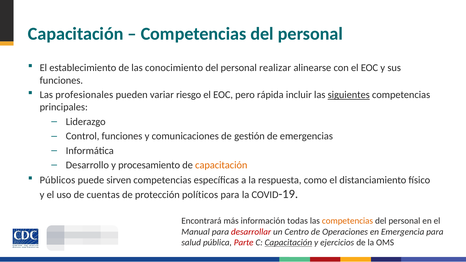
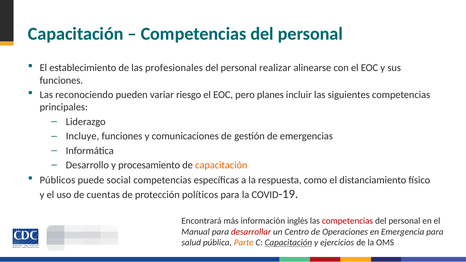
conocimiento: conocimiento -> profesionales (174, 68)
profesionales: profesionales -> reconociendo (84, 95)
rápida: rápida -> planes (270, 95)
siguientes underline: present -> none (349, 95)
Control: Control -> Incluye (83, 136)
sirven: sirven -> social (119, 180)
todas: todas -> inglés (298, 221)
competencias colour: orange -> red (347, 221)
Parte colour: red -> orange (244, 243)
